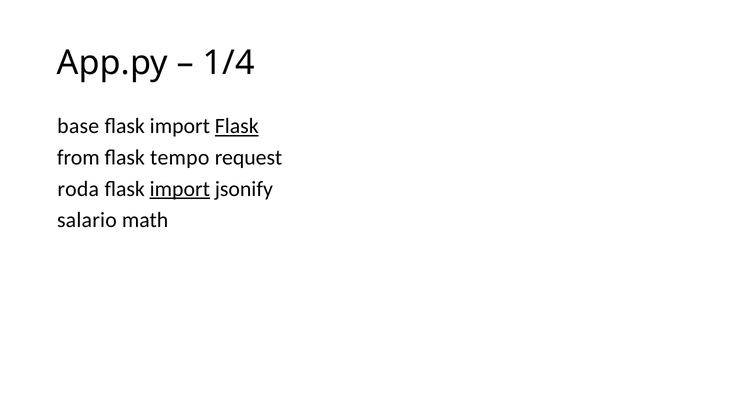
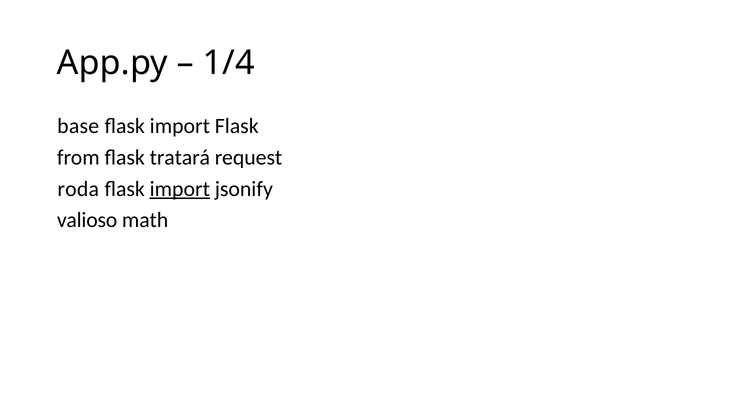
Flask underline: present -> none (237, 126)
tempo: tempo -> tratará (180, 158)
salario: salario -> valioso (87, 220)
